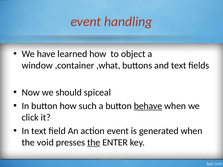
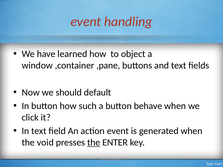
,what: ,what -> ,pane (108, 66)
spiceal: spiceal -> default (98, 93)
behave underline: present -> none (148, 106)
